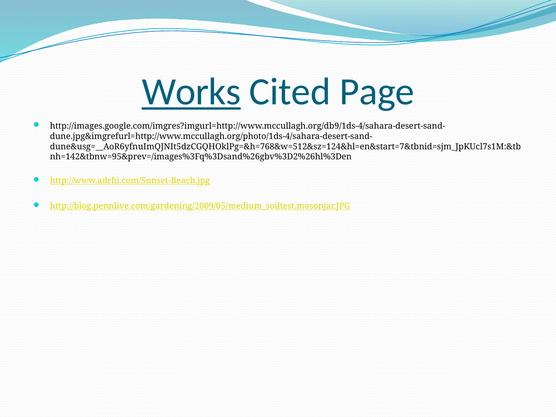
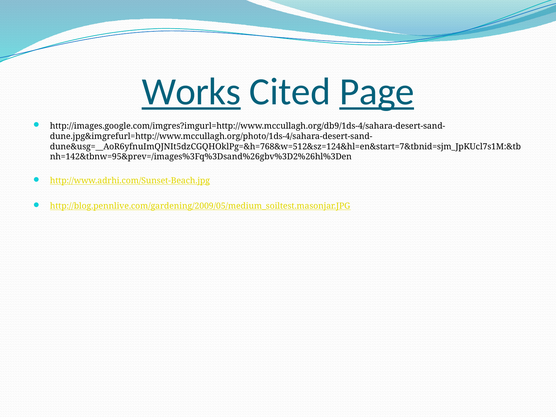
Page underline: none -> present (377, 92)
